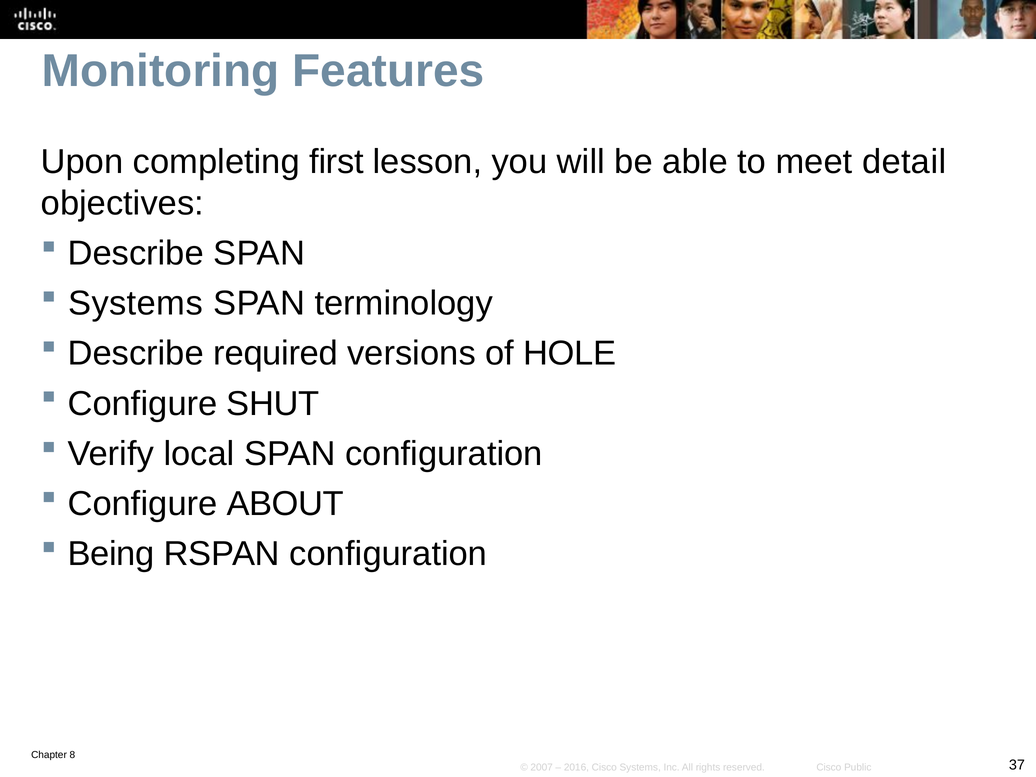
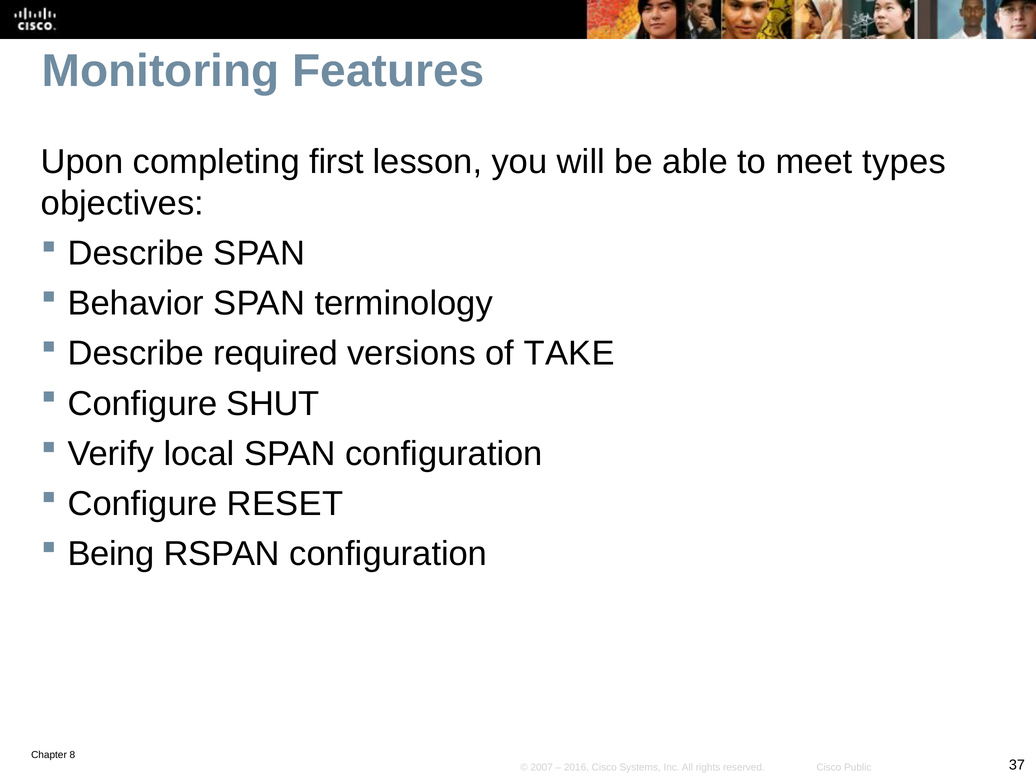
detail: detail -> types (904, 162)
Systems: Systems -> Behavior (136, 303)
HOLE: HOLE -> TAKE (569, 354)
ABOUT: ABOUT -> RESET (285, 504)
